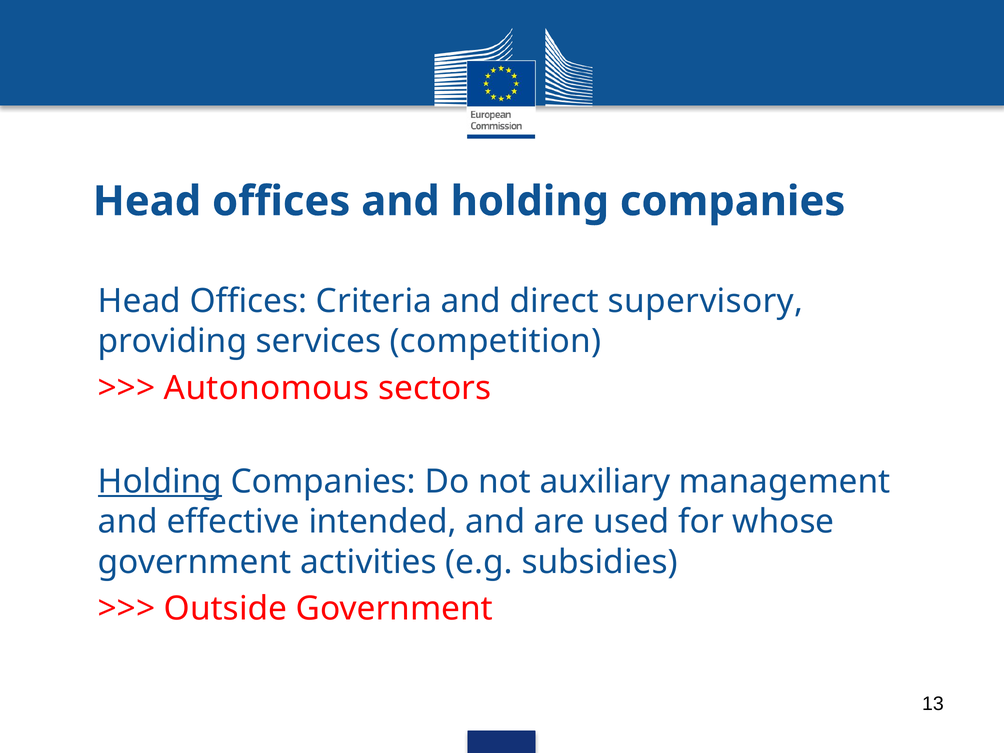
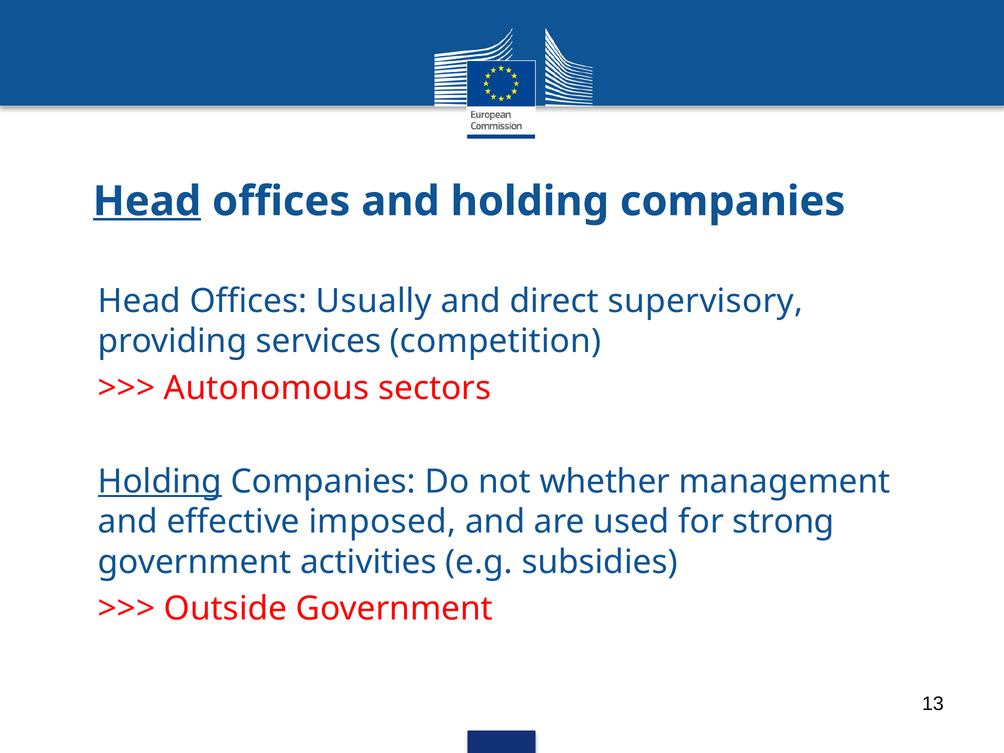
Head underline: none -> present (147, 201)
Criteria: Criteria -> Usually (374, 301)
auxiliary: auxiliary -> whether (605, 482)
intended: intended -> imposed (382, 522)
whose: whose -> strong (784, 522)
